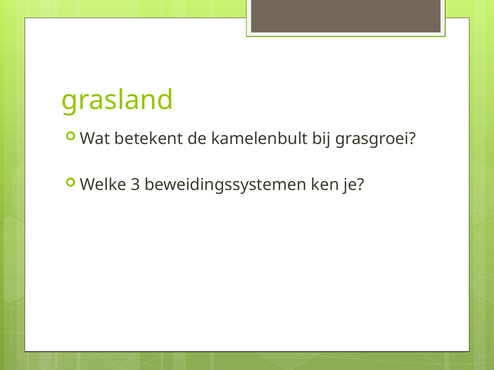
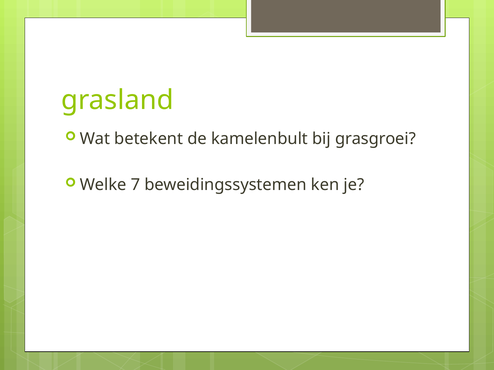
3: 3 -> 7 (135, 185)
